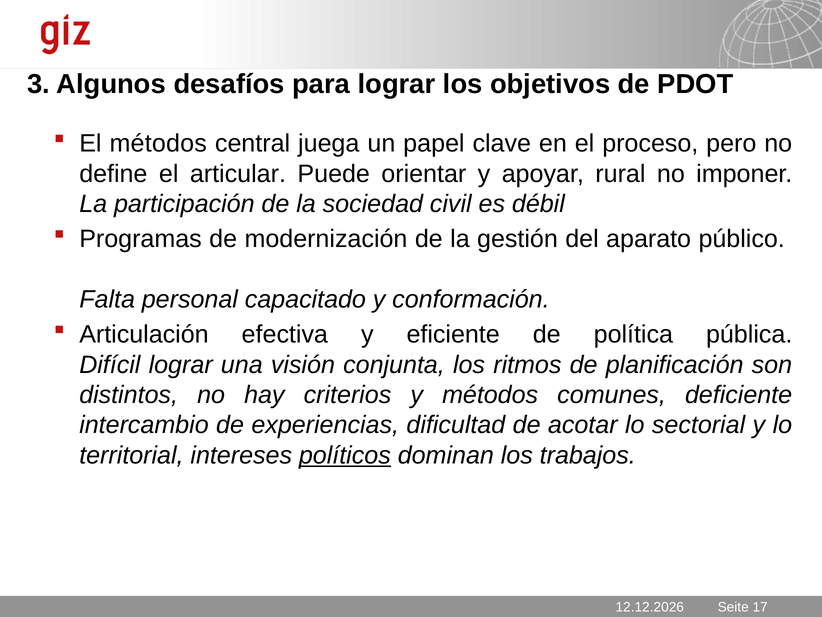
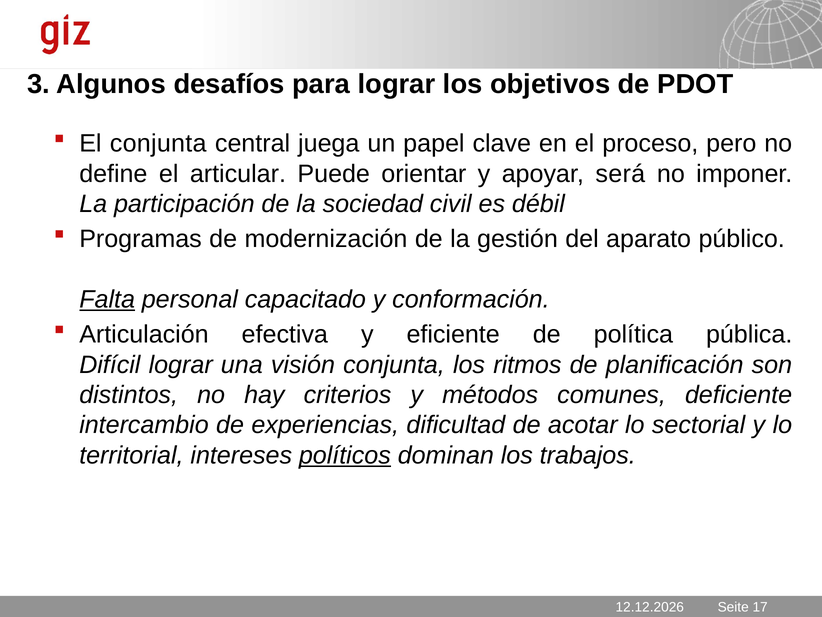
El métodos: métodos -> conjunta (158, 144)
rural: rural -> será (620, 174)
Falta underline: none -> present (107, 299)
